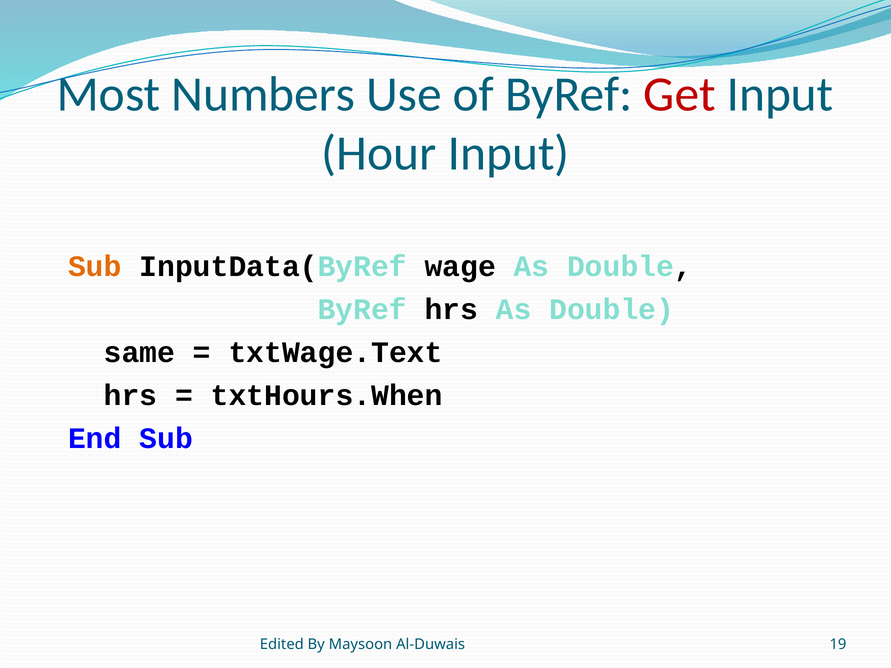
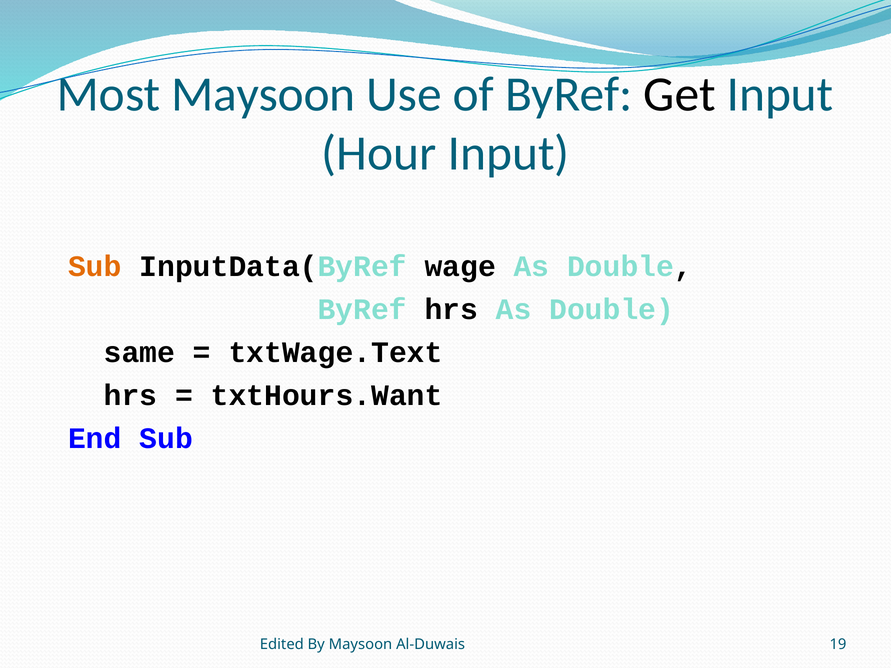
Most Numbers: Numbers -> Maysoon (263, 94)
Get colour: red -> black (680, 94)
txtHours.When: txtHours.When -> txtHours.Want (327, 396)
